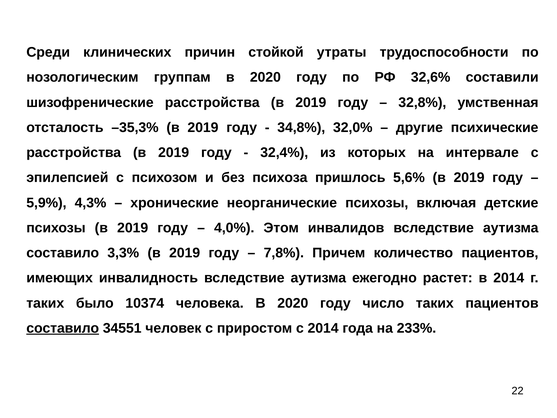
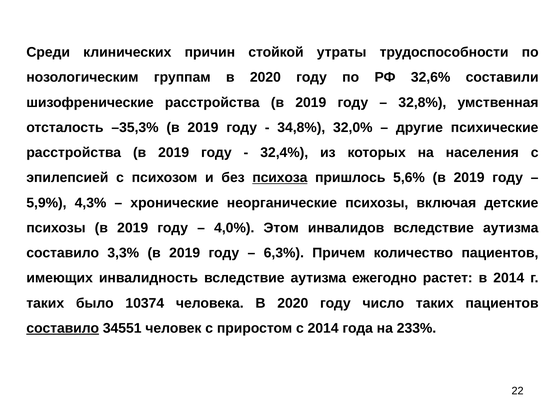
интервале: интервале -> населения (482, 153)
психоза underline: none -> present (280, 178)
7,8%: 7,8% -> 6,3% (284, 253)
